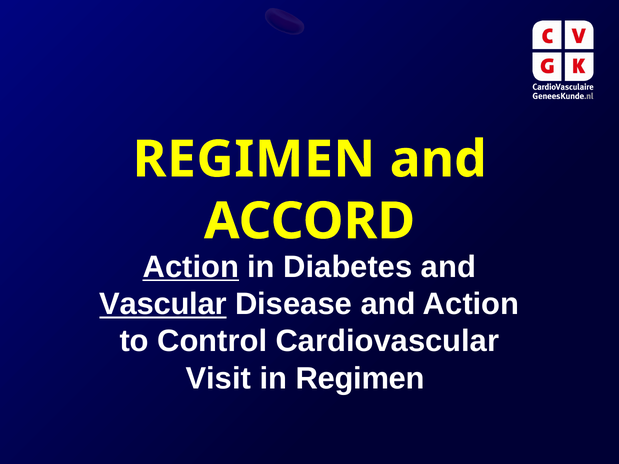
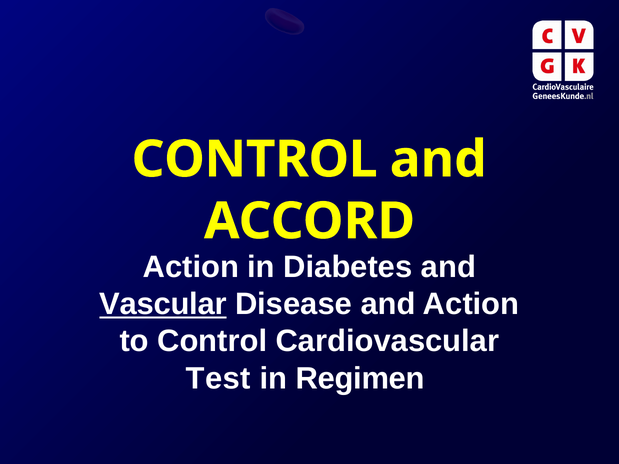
REGIMEN: REGIMEN -> CONTROL (255, 160)
Action underline: present -> none (191, 267)
Visit: Visit -> Test (218, 379)
